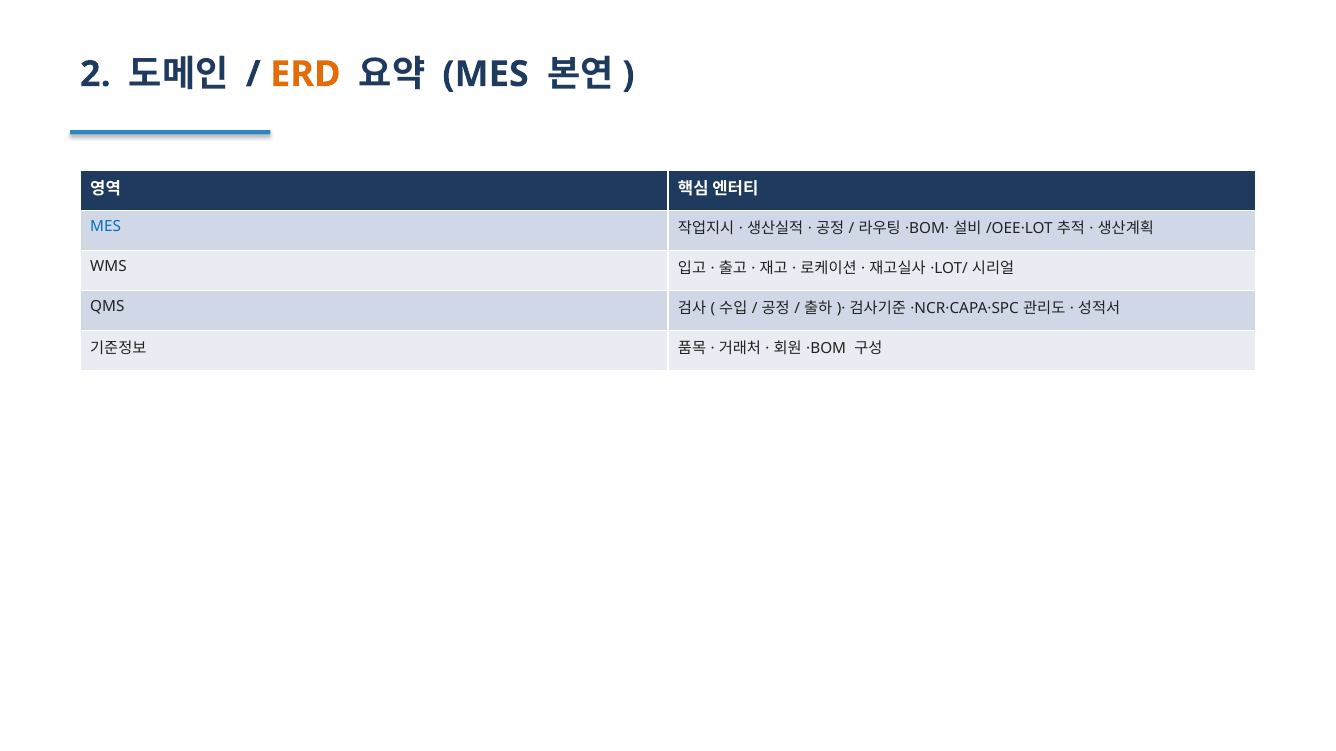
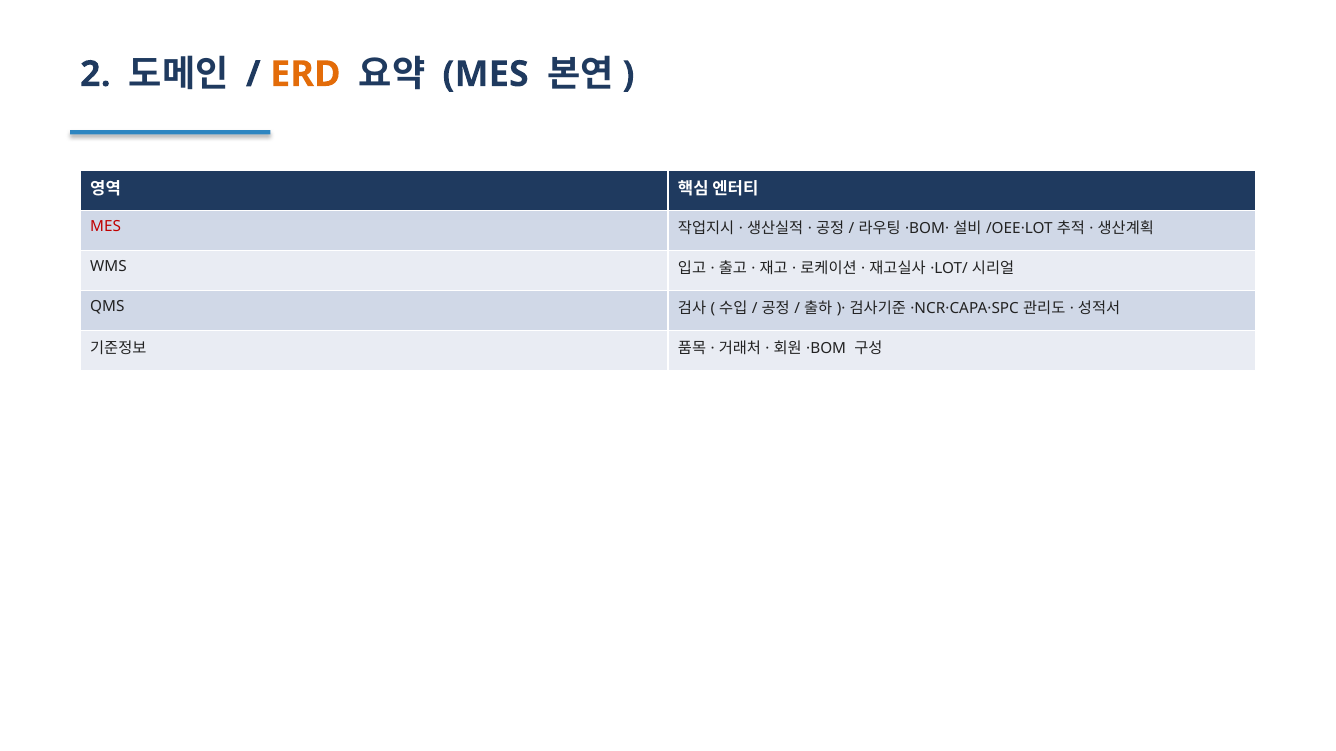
MES colour: blue -> red (106, 227)
